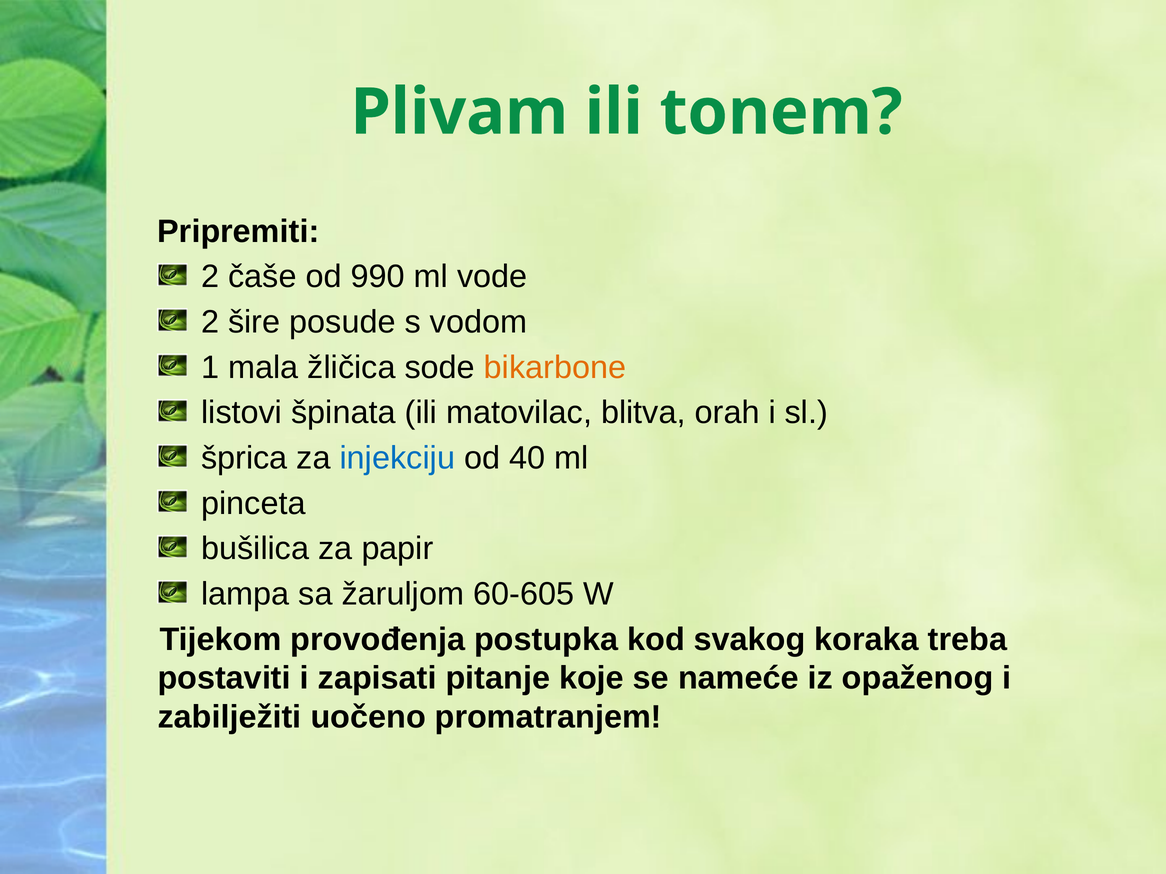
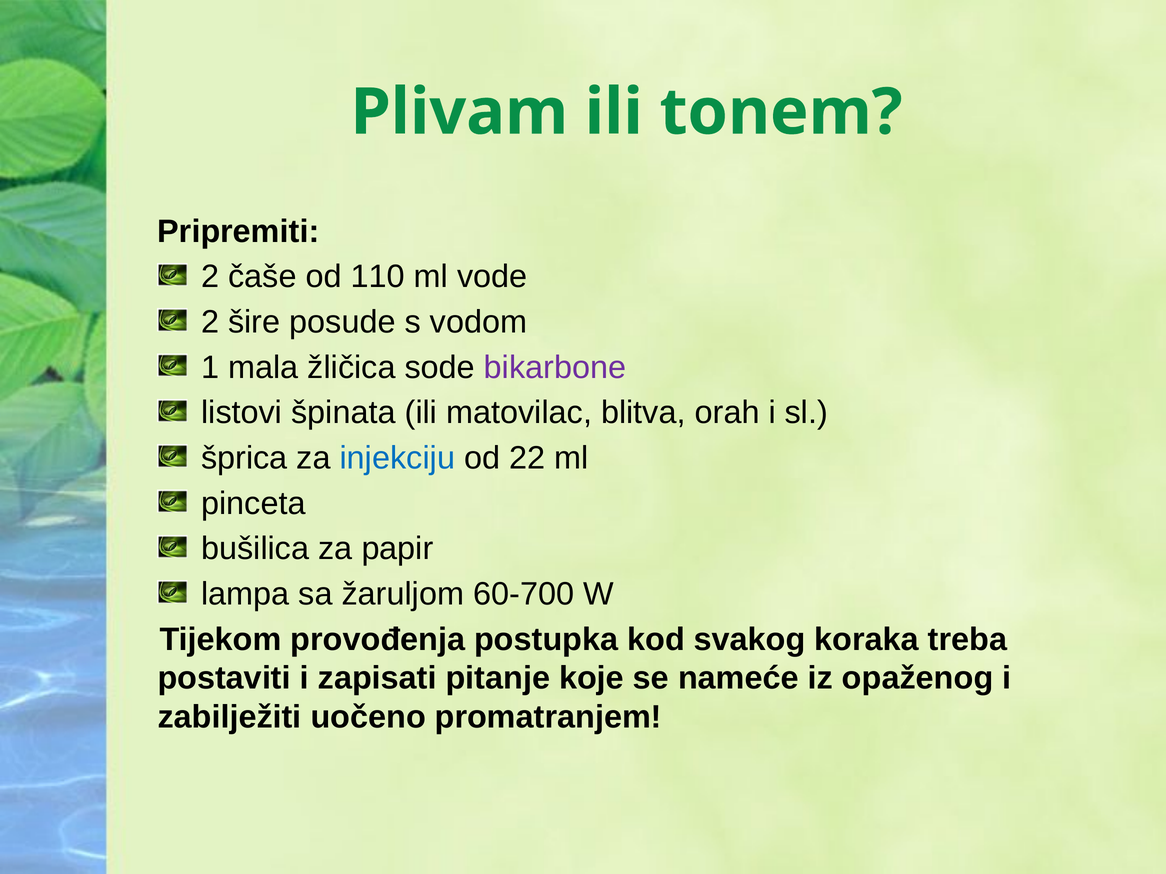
990: 990 -> 110 (378, 277)
bikarbone colour: orange -> purple (555, 368)
40: 40 -> 22 (527, 458)
60-605: 60-605 -> 60-700 (524, 594)
